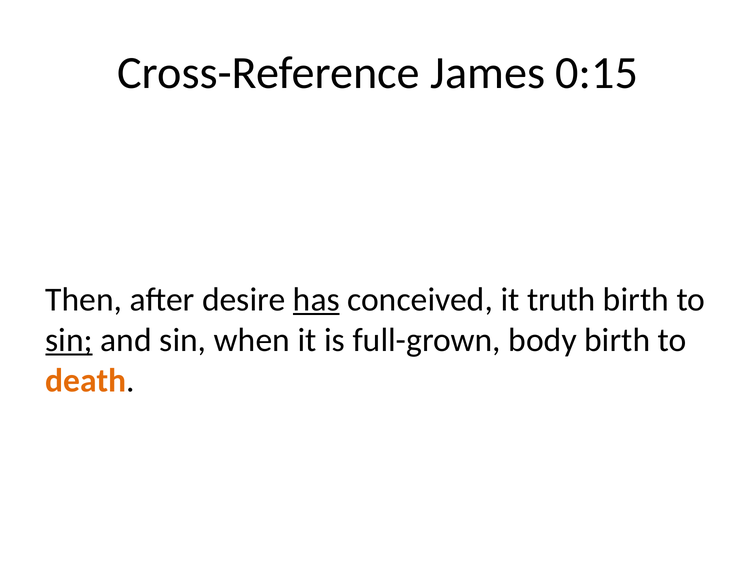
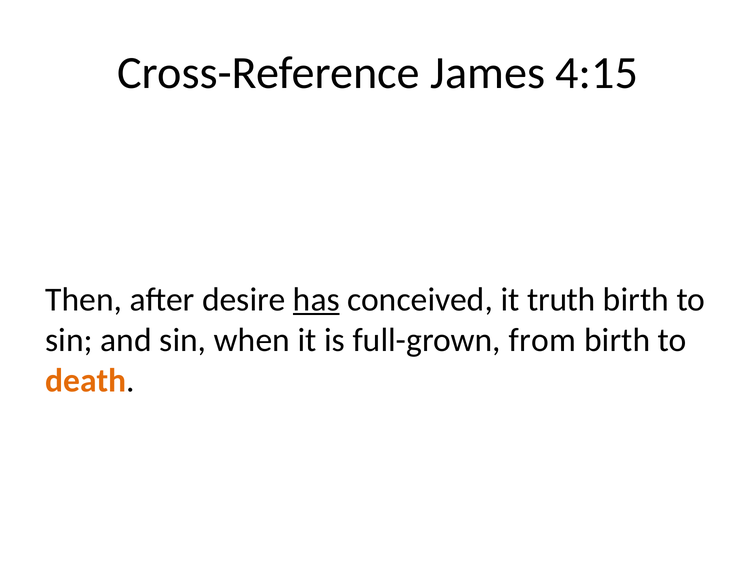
0:15: 0:15 -> 4:15 (597, 73)
sin underline: present -> none (69, 340)
body: body -> from (542, 340)
